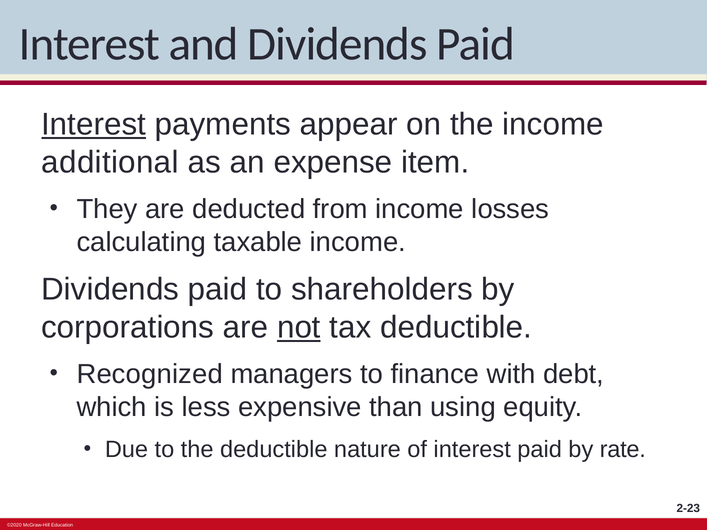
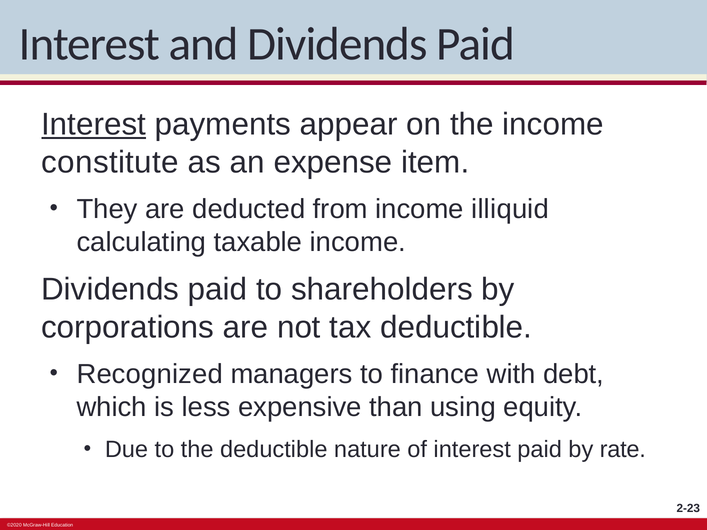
additional: additional -> constitute (110, 162)
losses: losses -> illiquid (510, 209)
not underline: present -> none (299, 327)
